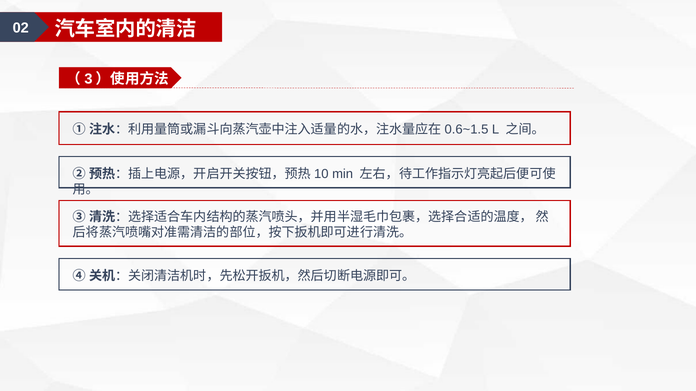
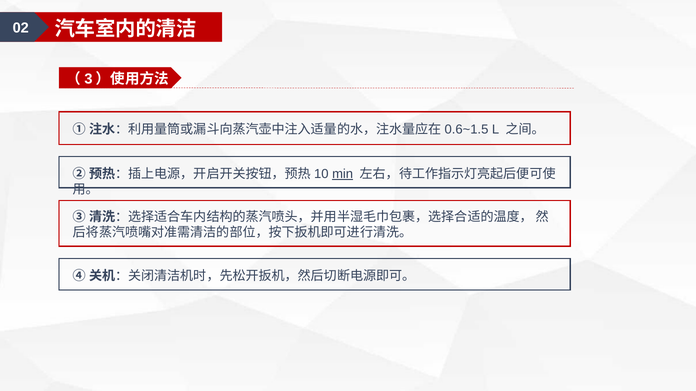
min underline: none -> present (343, 174)
